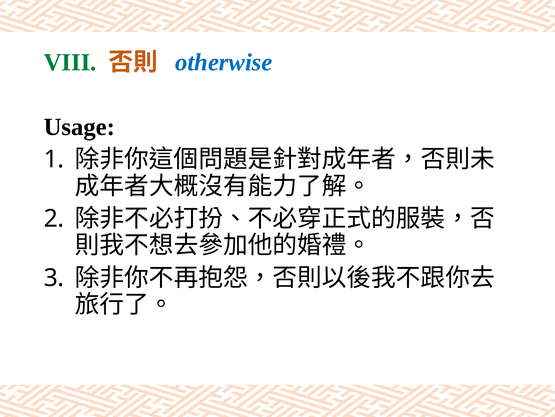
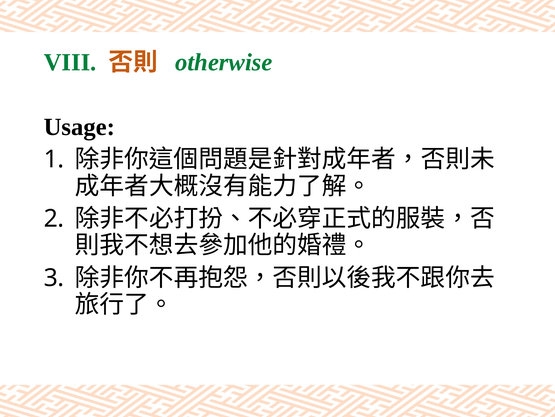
otherwise colour: blue -> green (224, 62)
